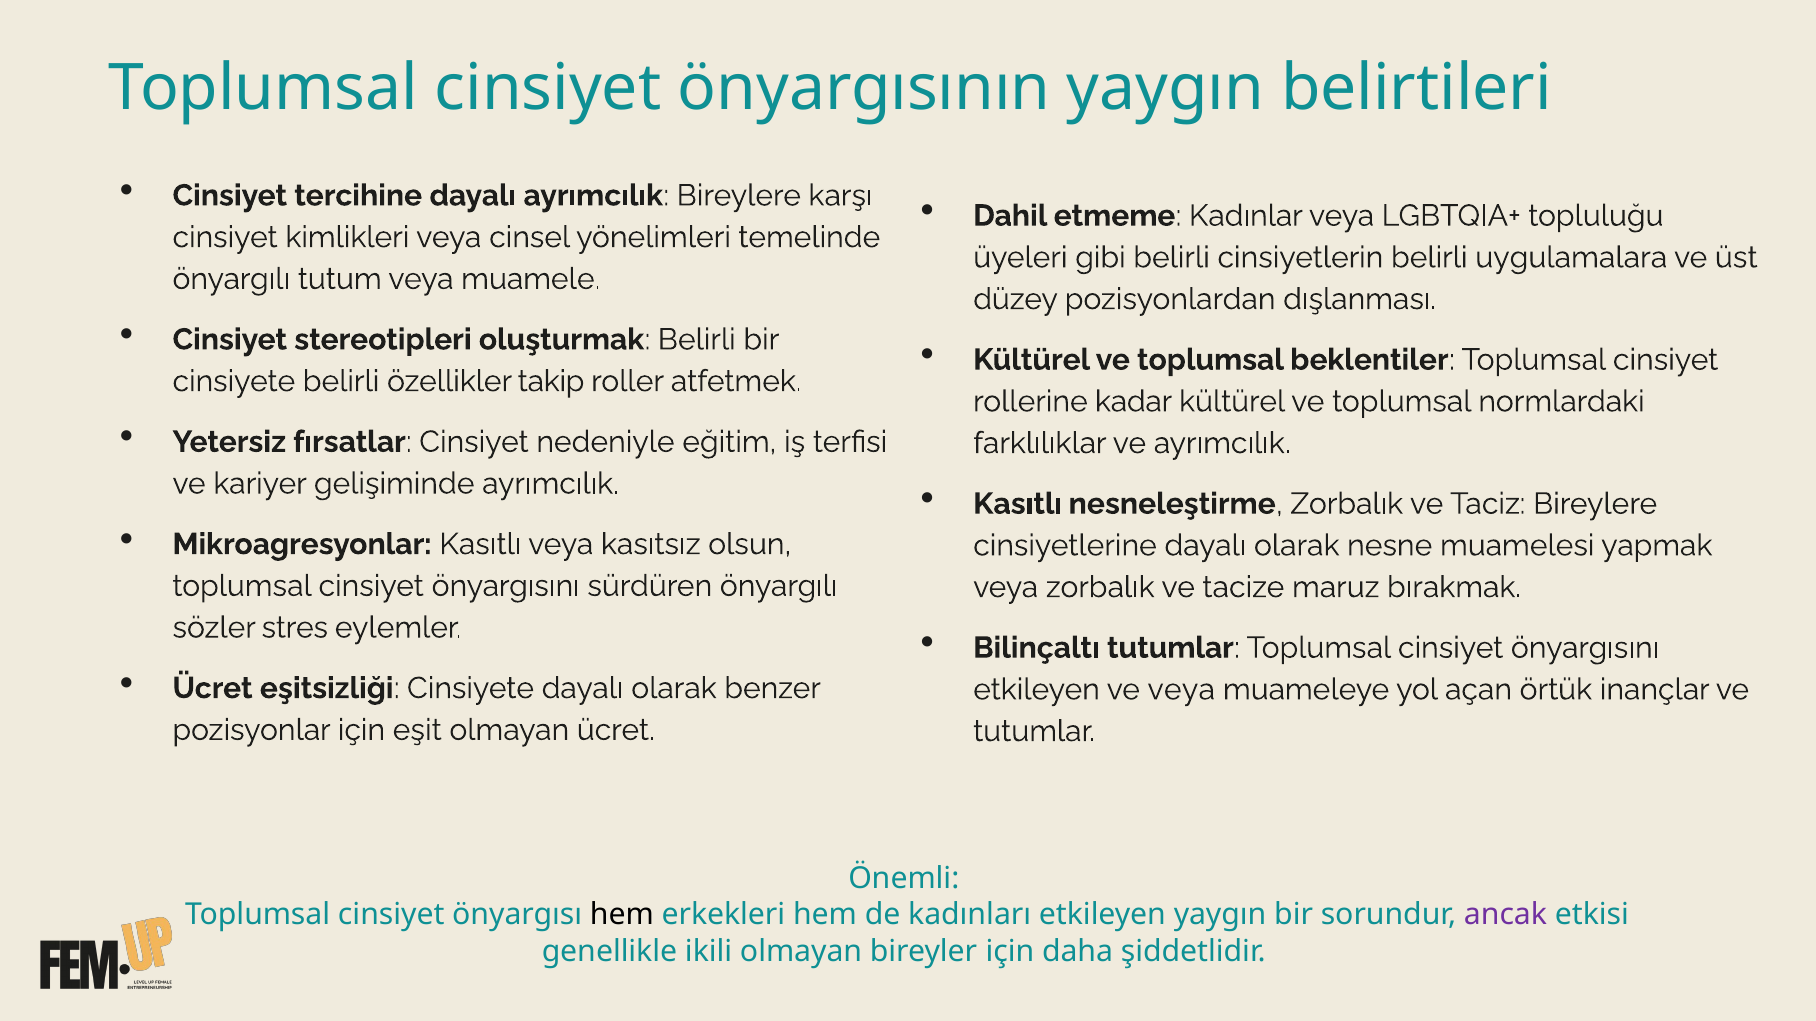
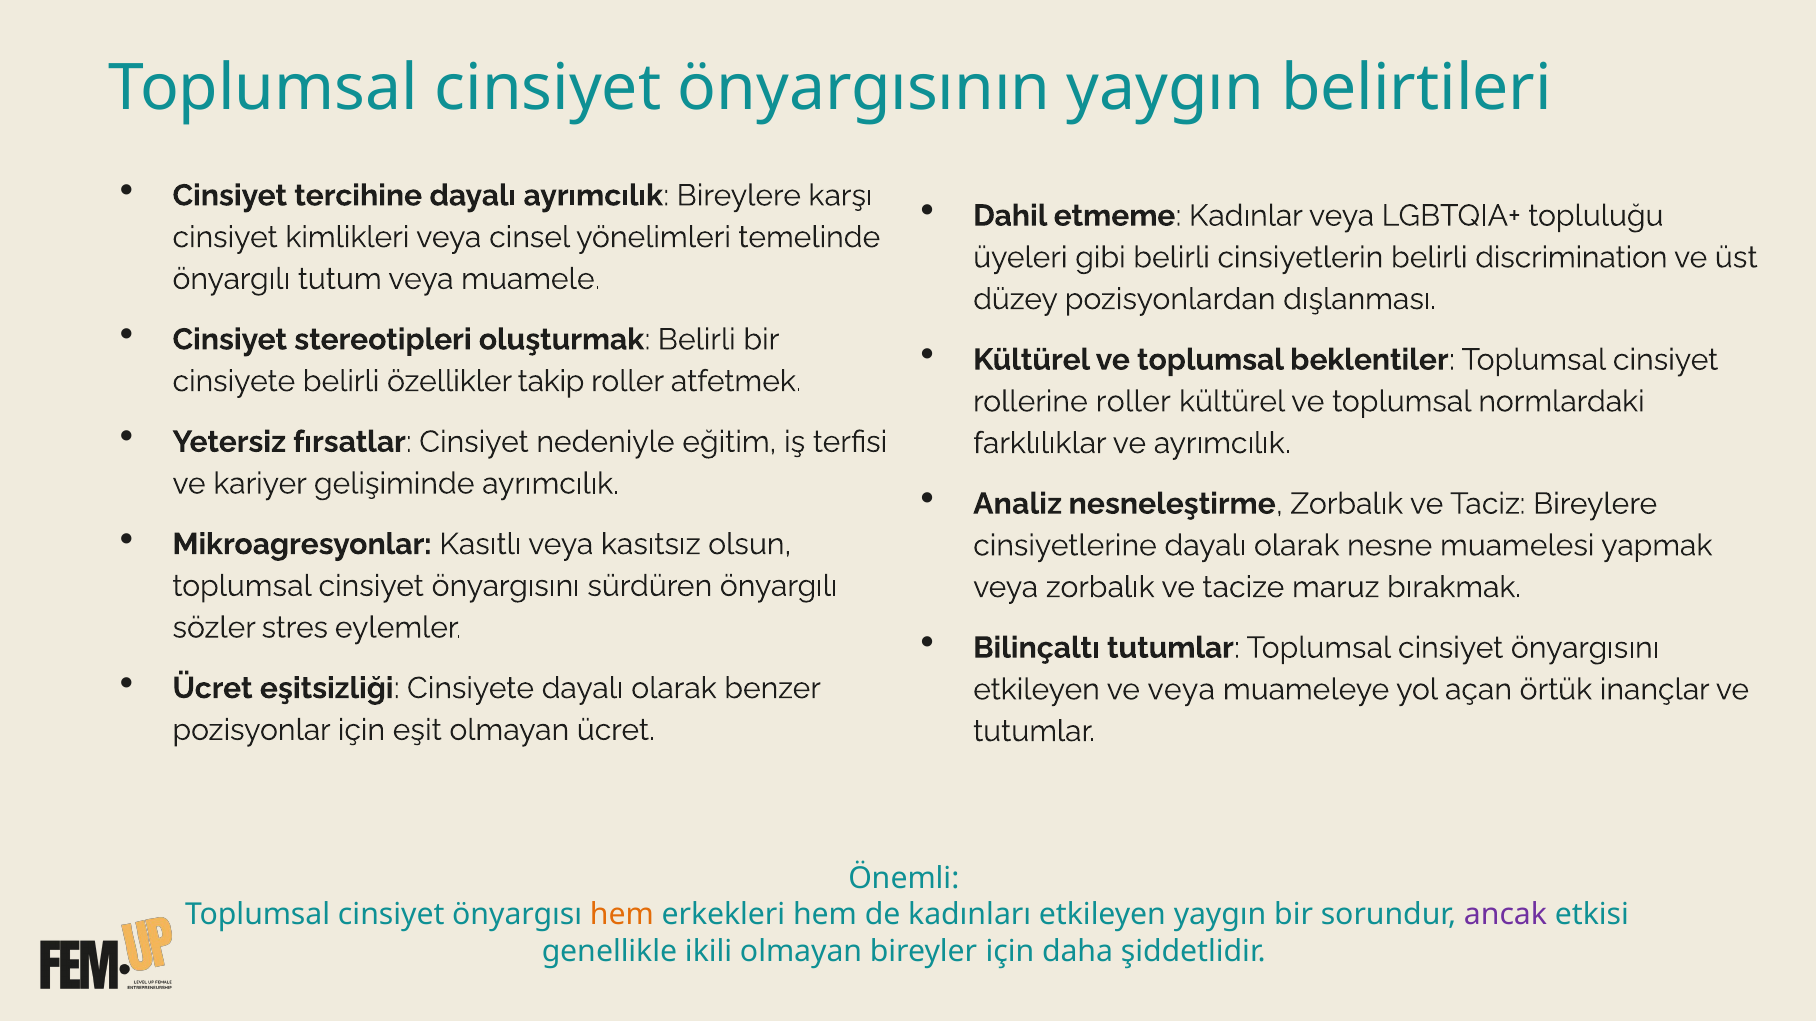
uygulamalara: uygulamalara -> discrimination (1571, 258)
rollerine kadar: kadar -> roller (1133, 402)
Kasıtlı: Kasıtlı -> Analiz (1018, 504)
hem colour: black -> orange (622, 915)
